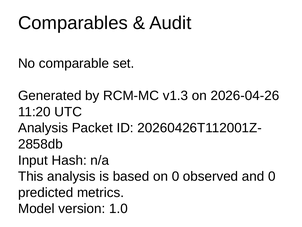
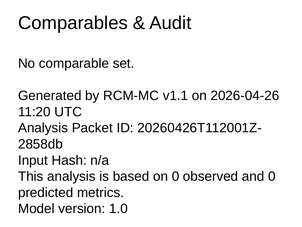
v1.3: v1.3 -> v1.1 (175, 96)
